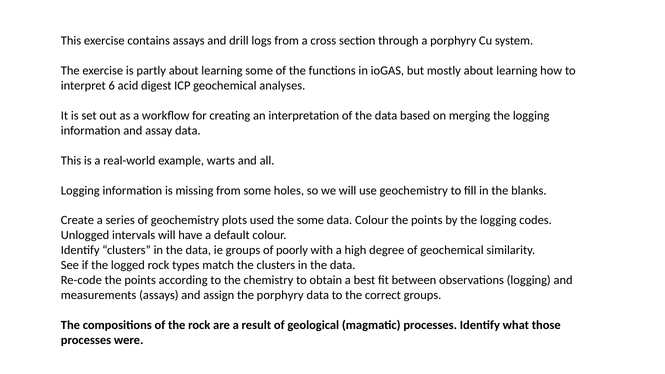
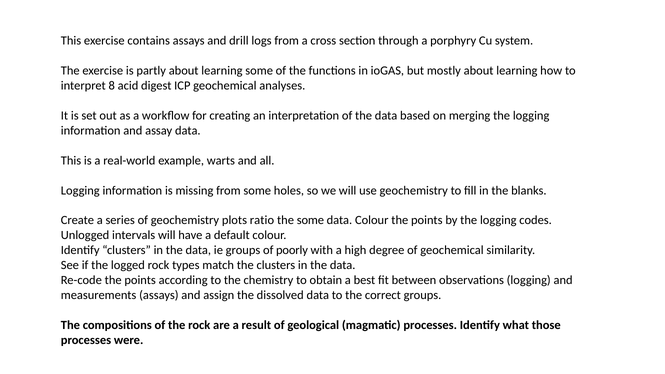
6: 6 -> 8 (112, 86)
used: used -> ratio (262, 220)
the porphyry: porphyry -> dissolved (280, 295)
